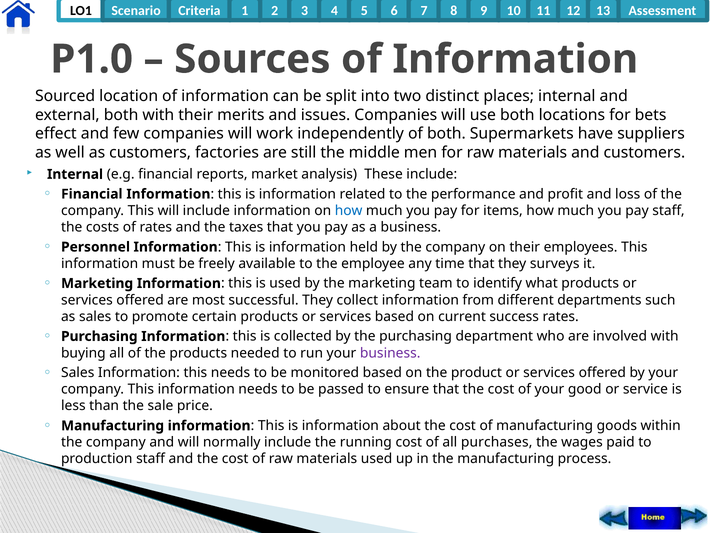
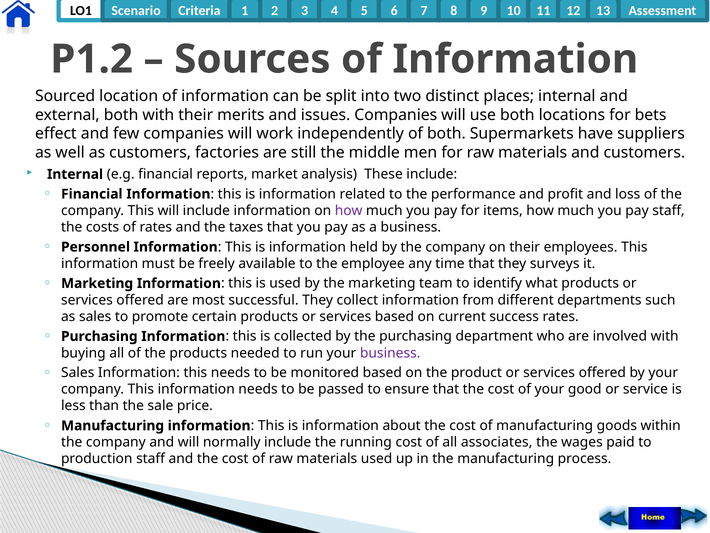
P1.0: P1.0 -> P1.2 (92, 59)
how colour: blue -> purple (349, 210)
purchases: purchases -> associates (497, 442)
